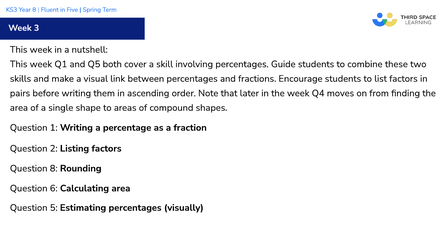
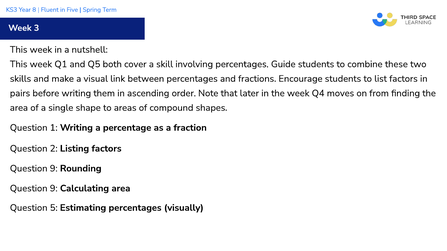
8: 8 -> 9 (54, 169)
6: 6 -> 9 (54, 189)
